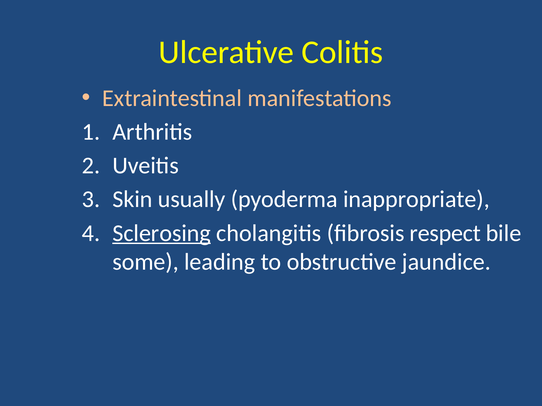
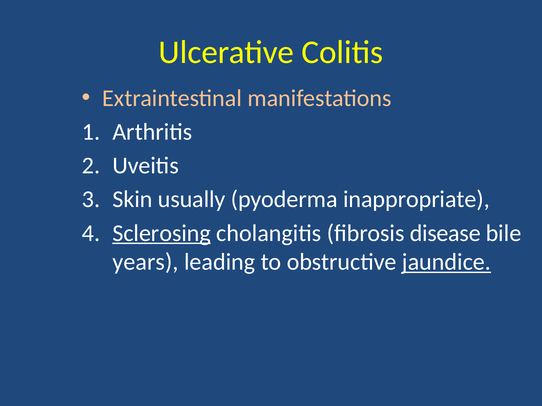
respect: respect -> disease (445, 233)
some: some -> years (145, 262)
jaundice underline: none -> present (446, 262)
